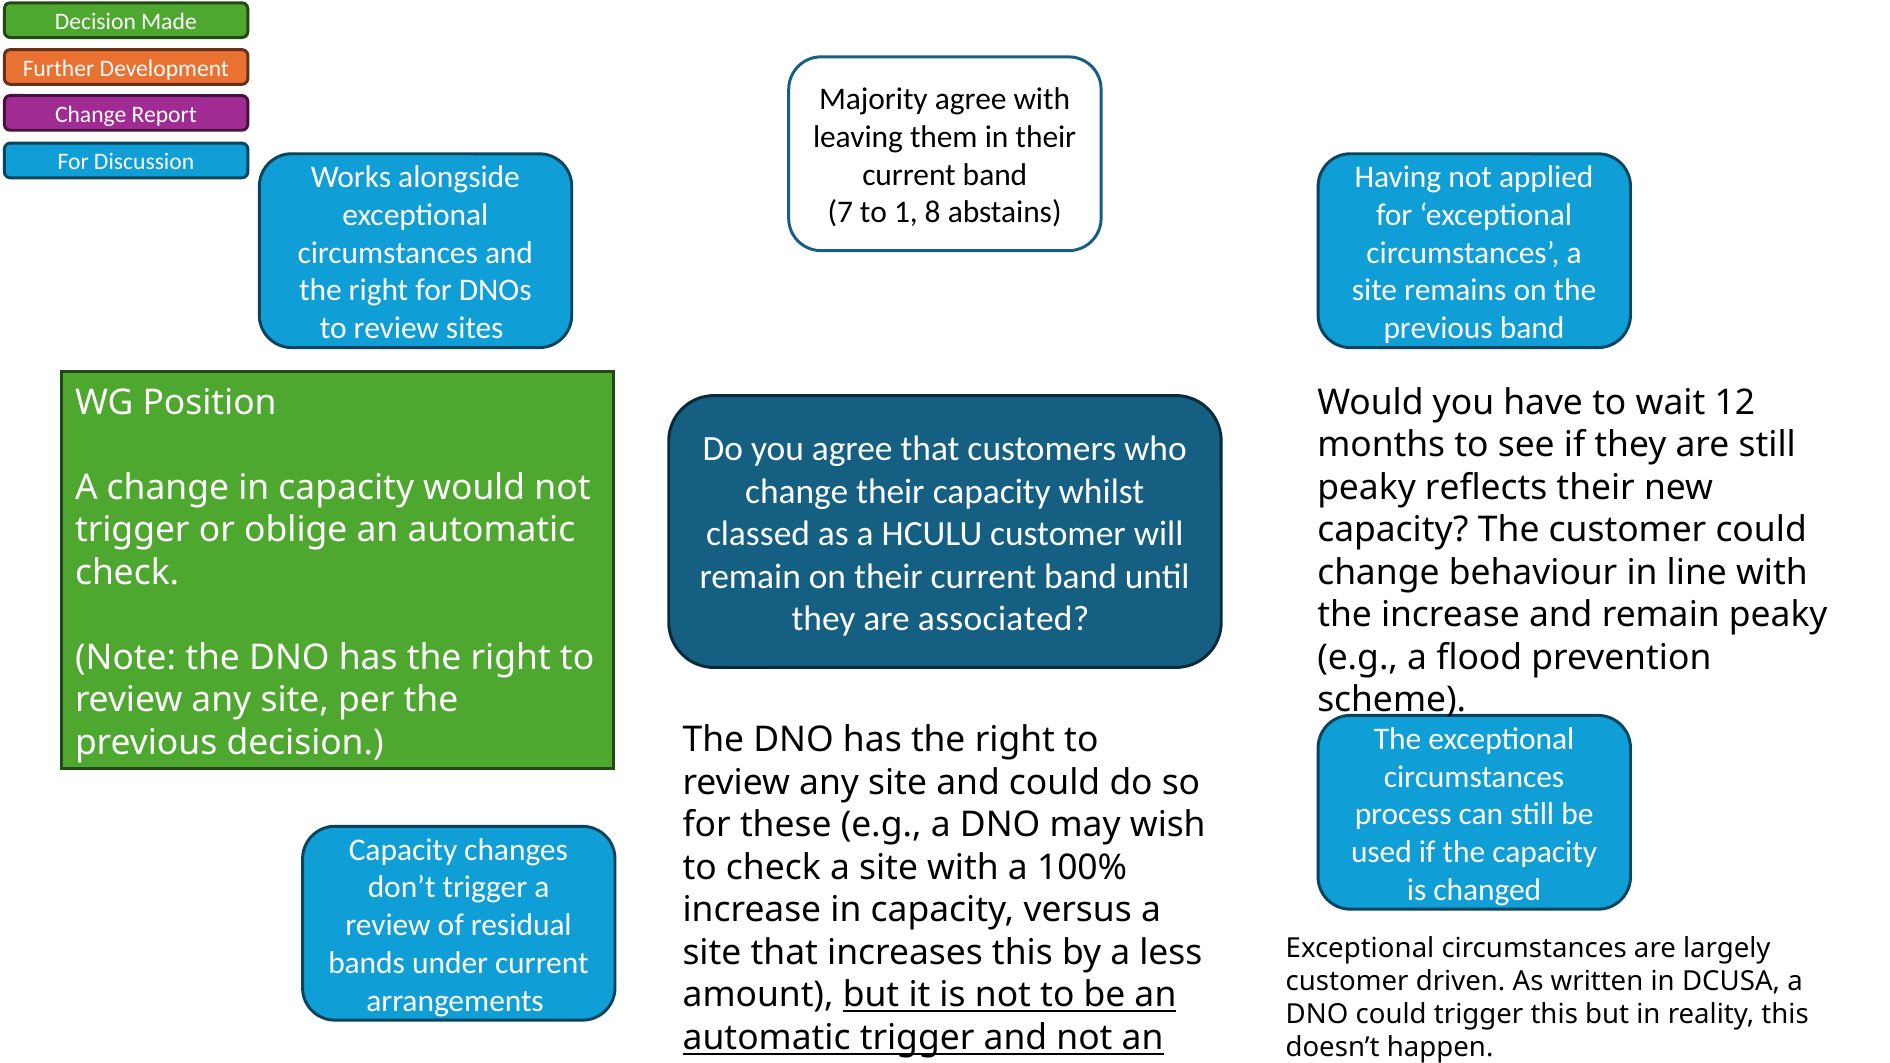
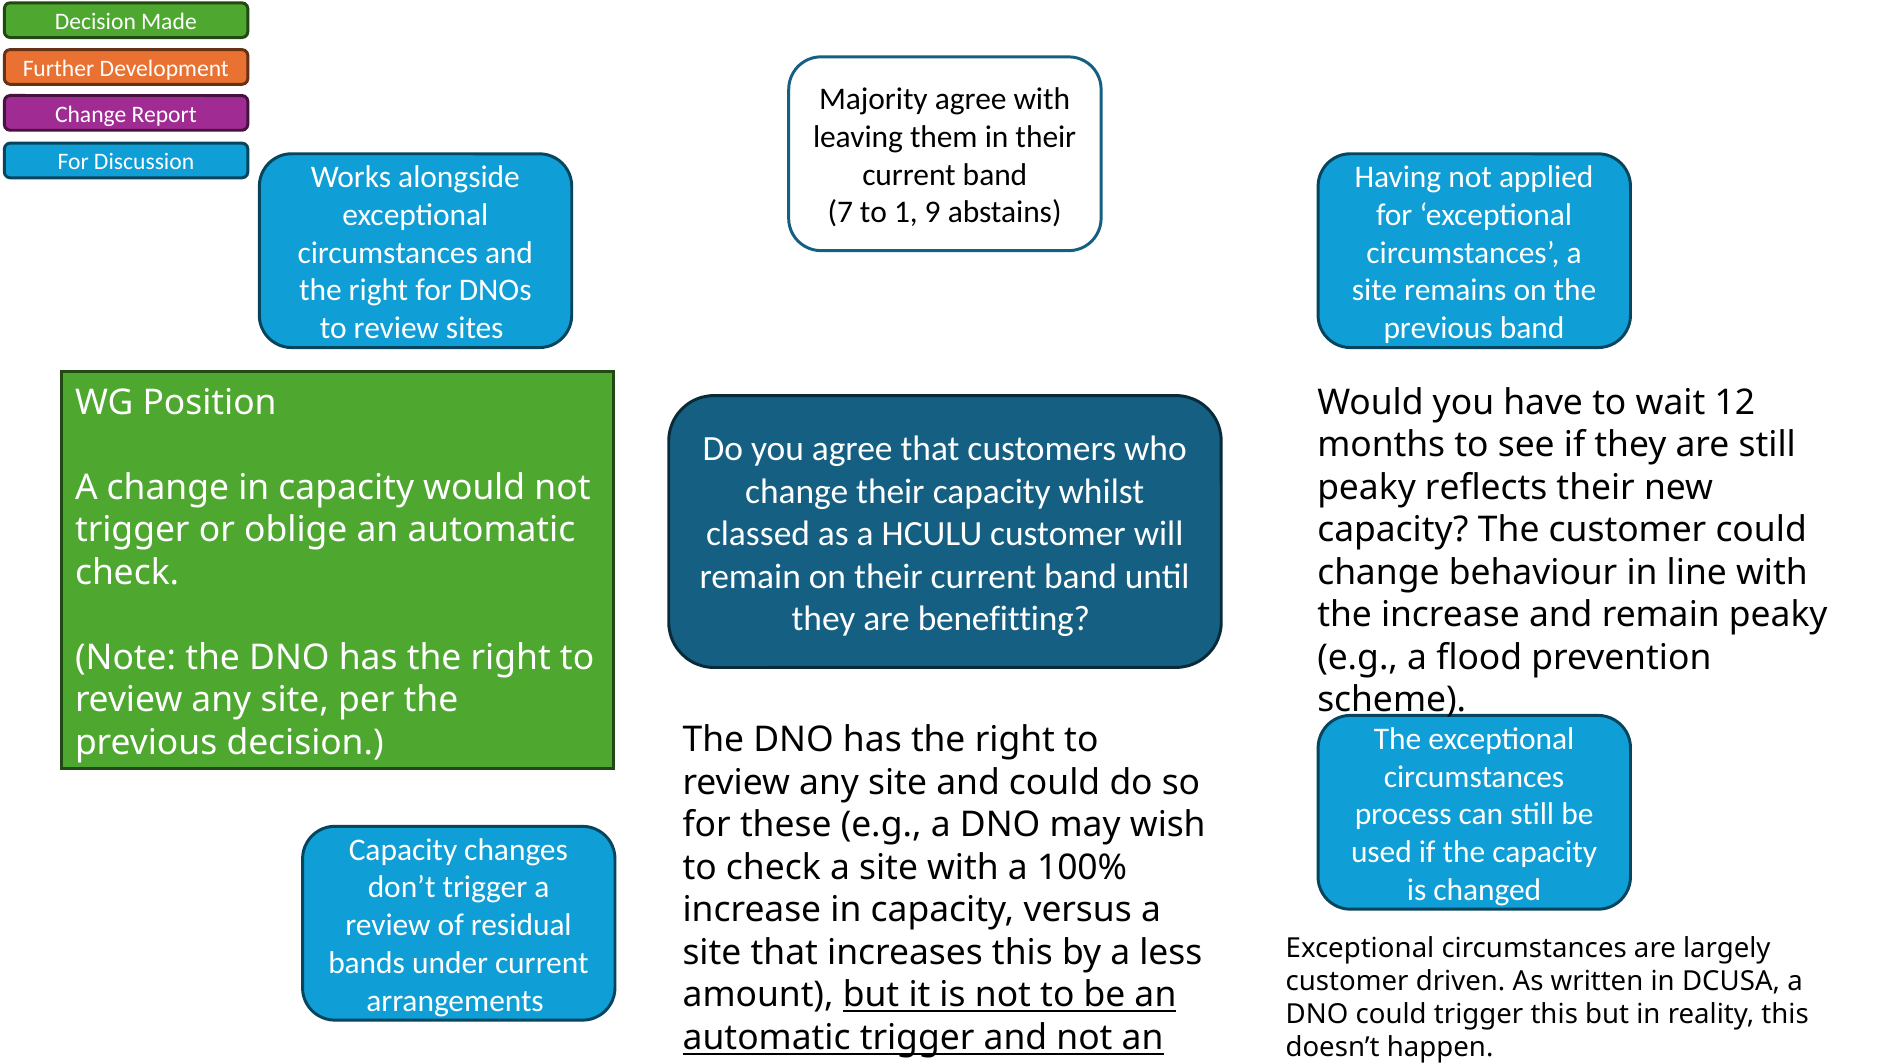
8: 8 -> 9 (933, 213)
associated: associated -> benefitting (1004, 619)
